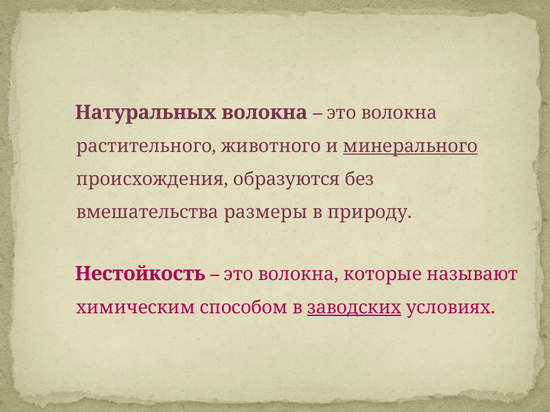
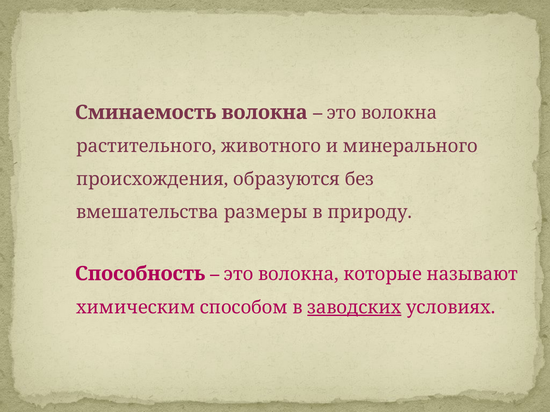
Натуральных: Натуральных -> Сминаемость (146, 113)
минерального underline: present -> none (410, 146)
Нестойкость: Нестойкость -> Способность (140, 274)
